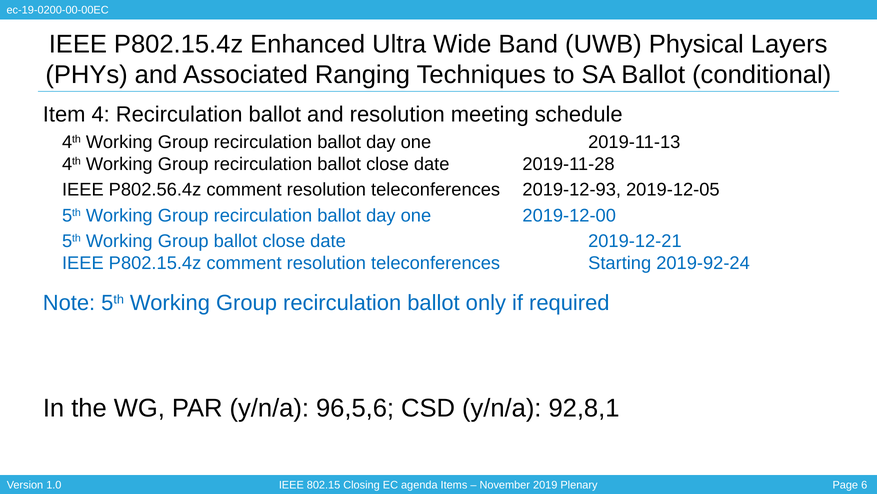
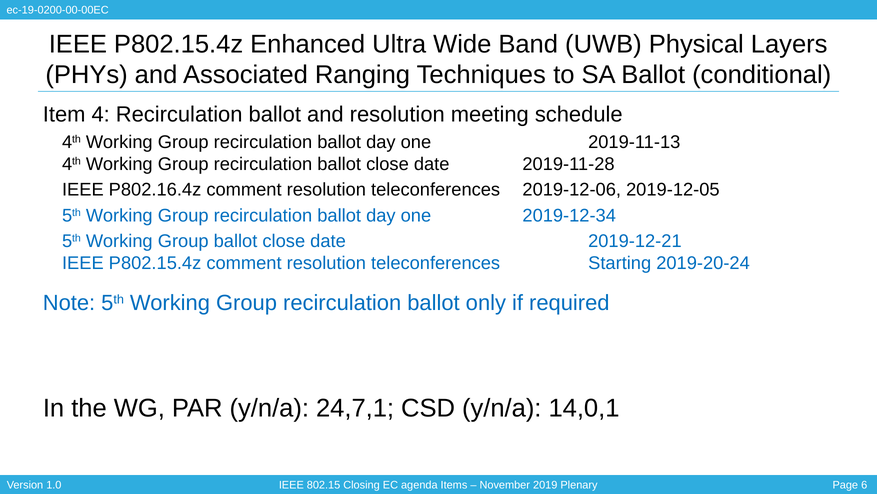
P802.56.4z: P802.56.4z -> P802.16.4z (155, 190)
2019-12-93: 2019-12-93 -> 2019-12-06 (572, 190)
2019-12-00: 2019-12-00 -> 2019-12-34 (569, 215)
2019-92-24: 2019-92-24 -> 2019-20-24 (703, 263)
96,5,6: 96,5,6 -> 24,7,1 (355, 408)
92,8,1: 92,8,1 -> 14,0,1 (584, 408)
